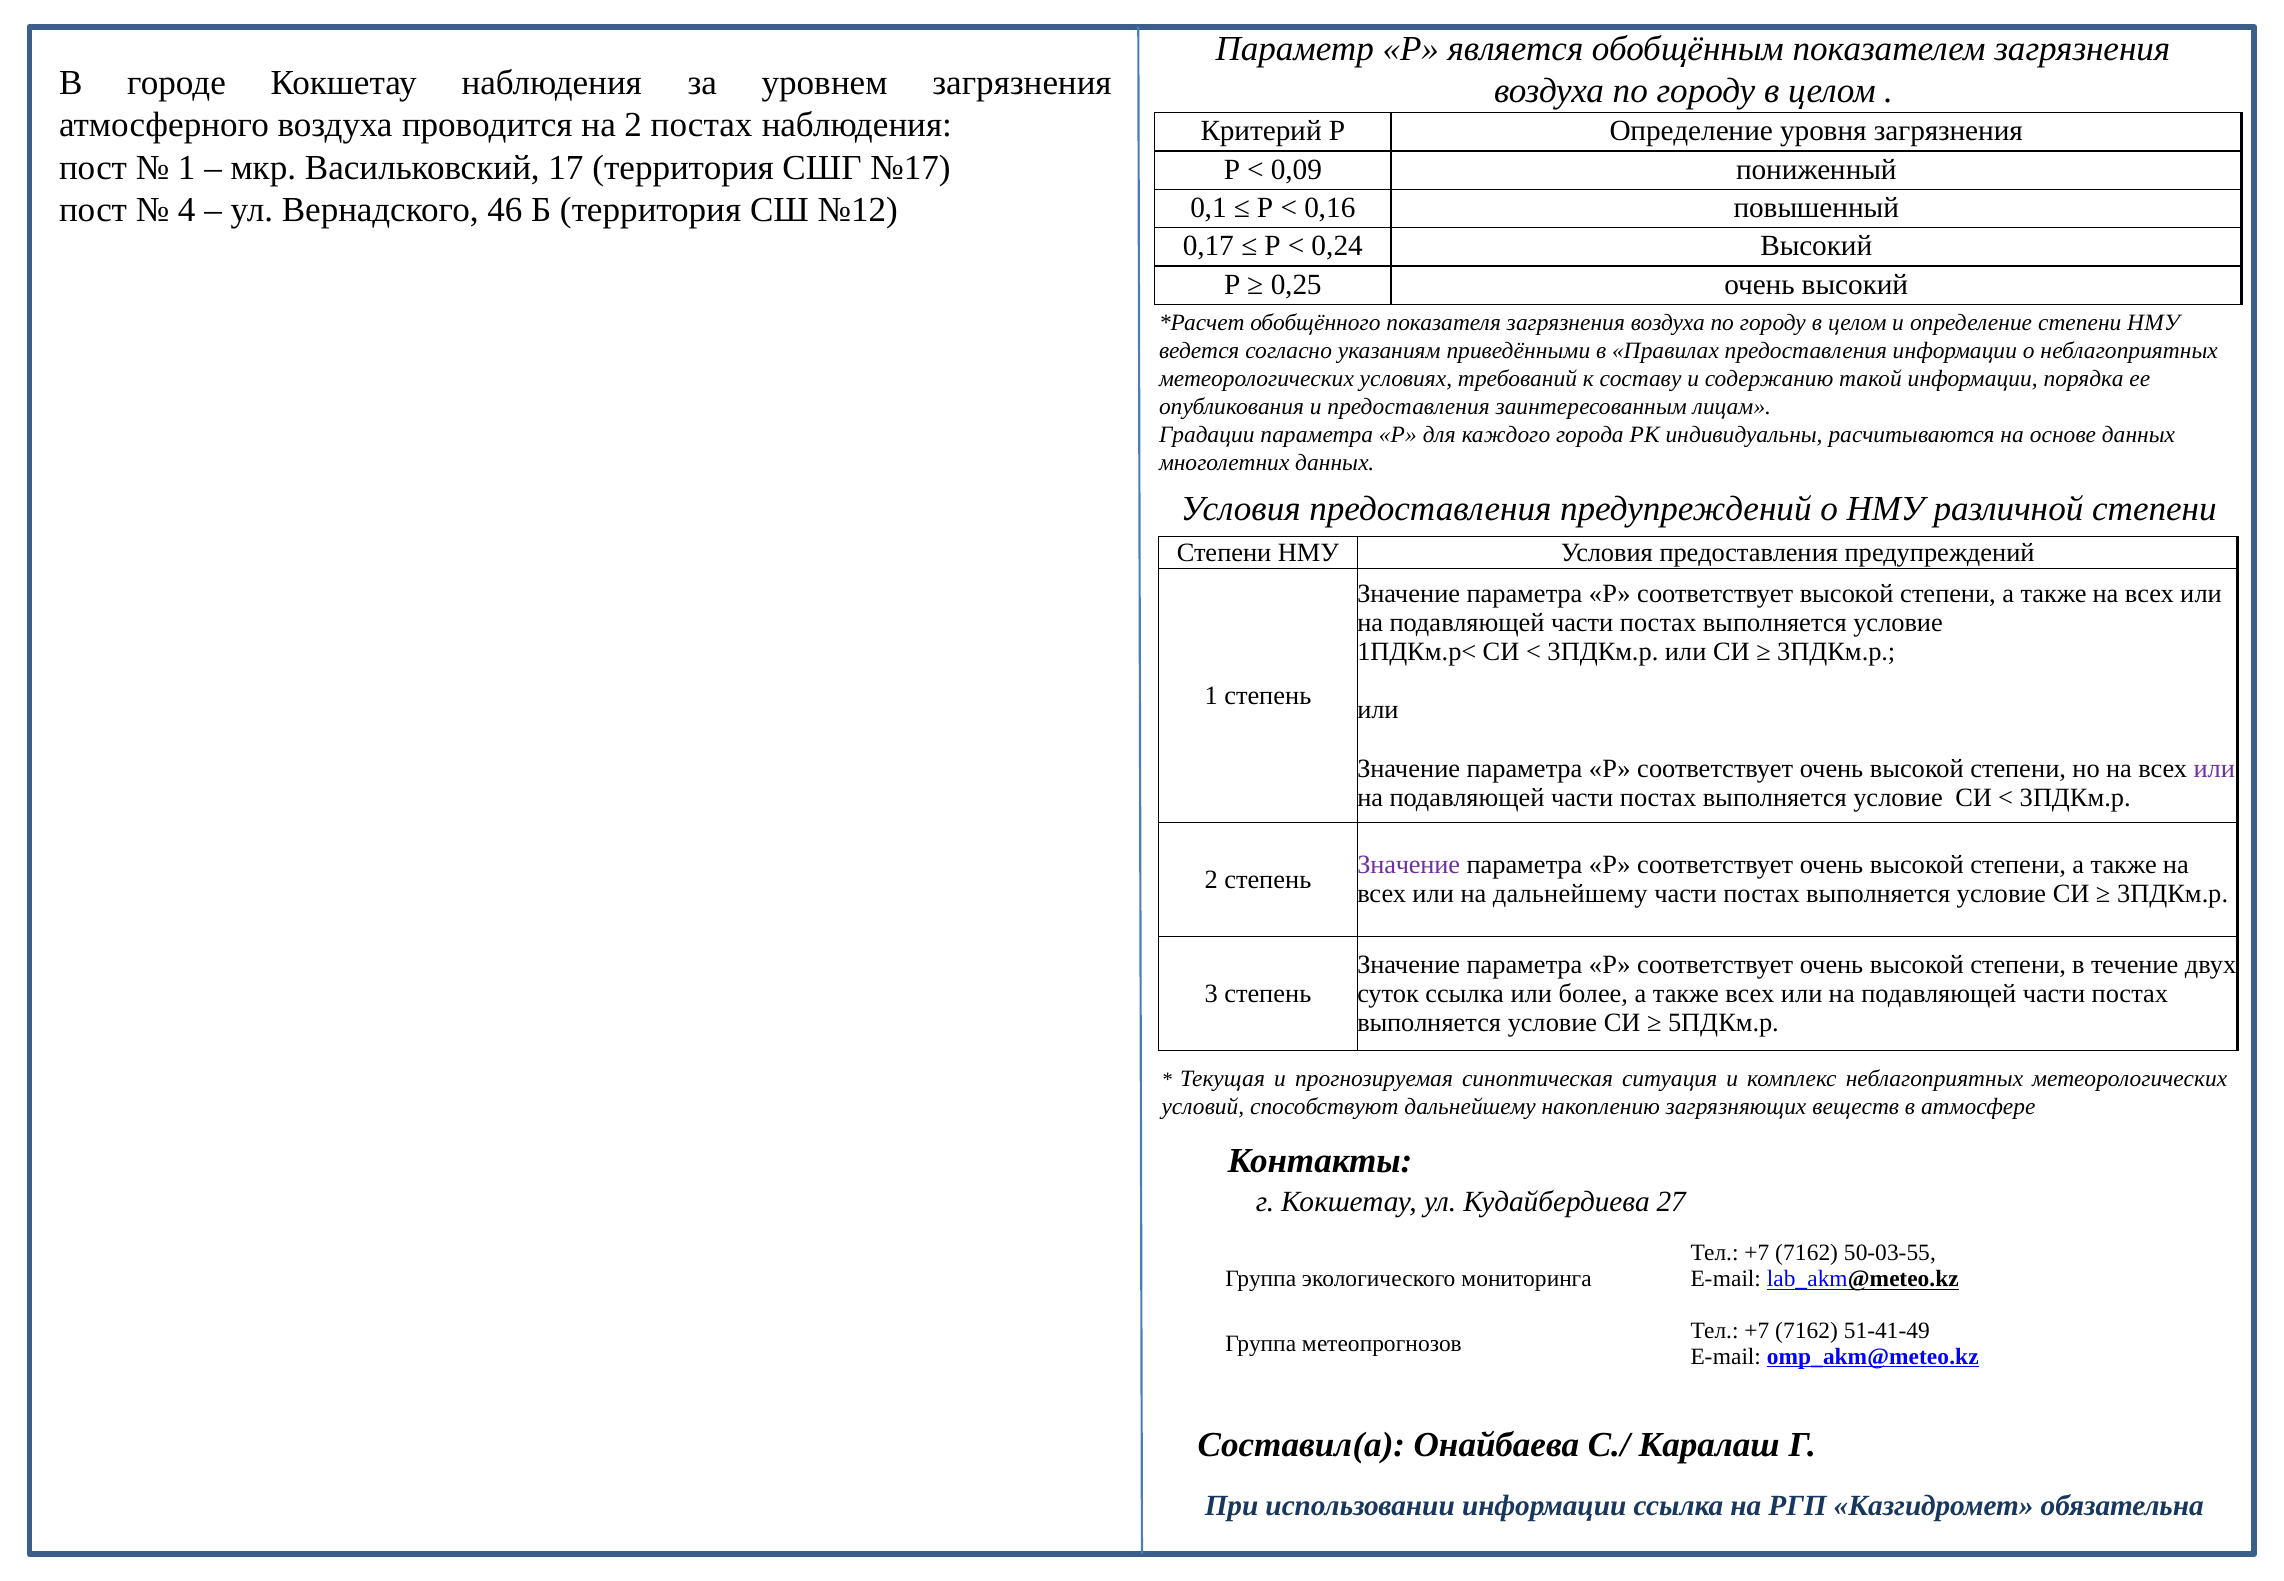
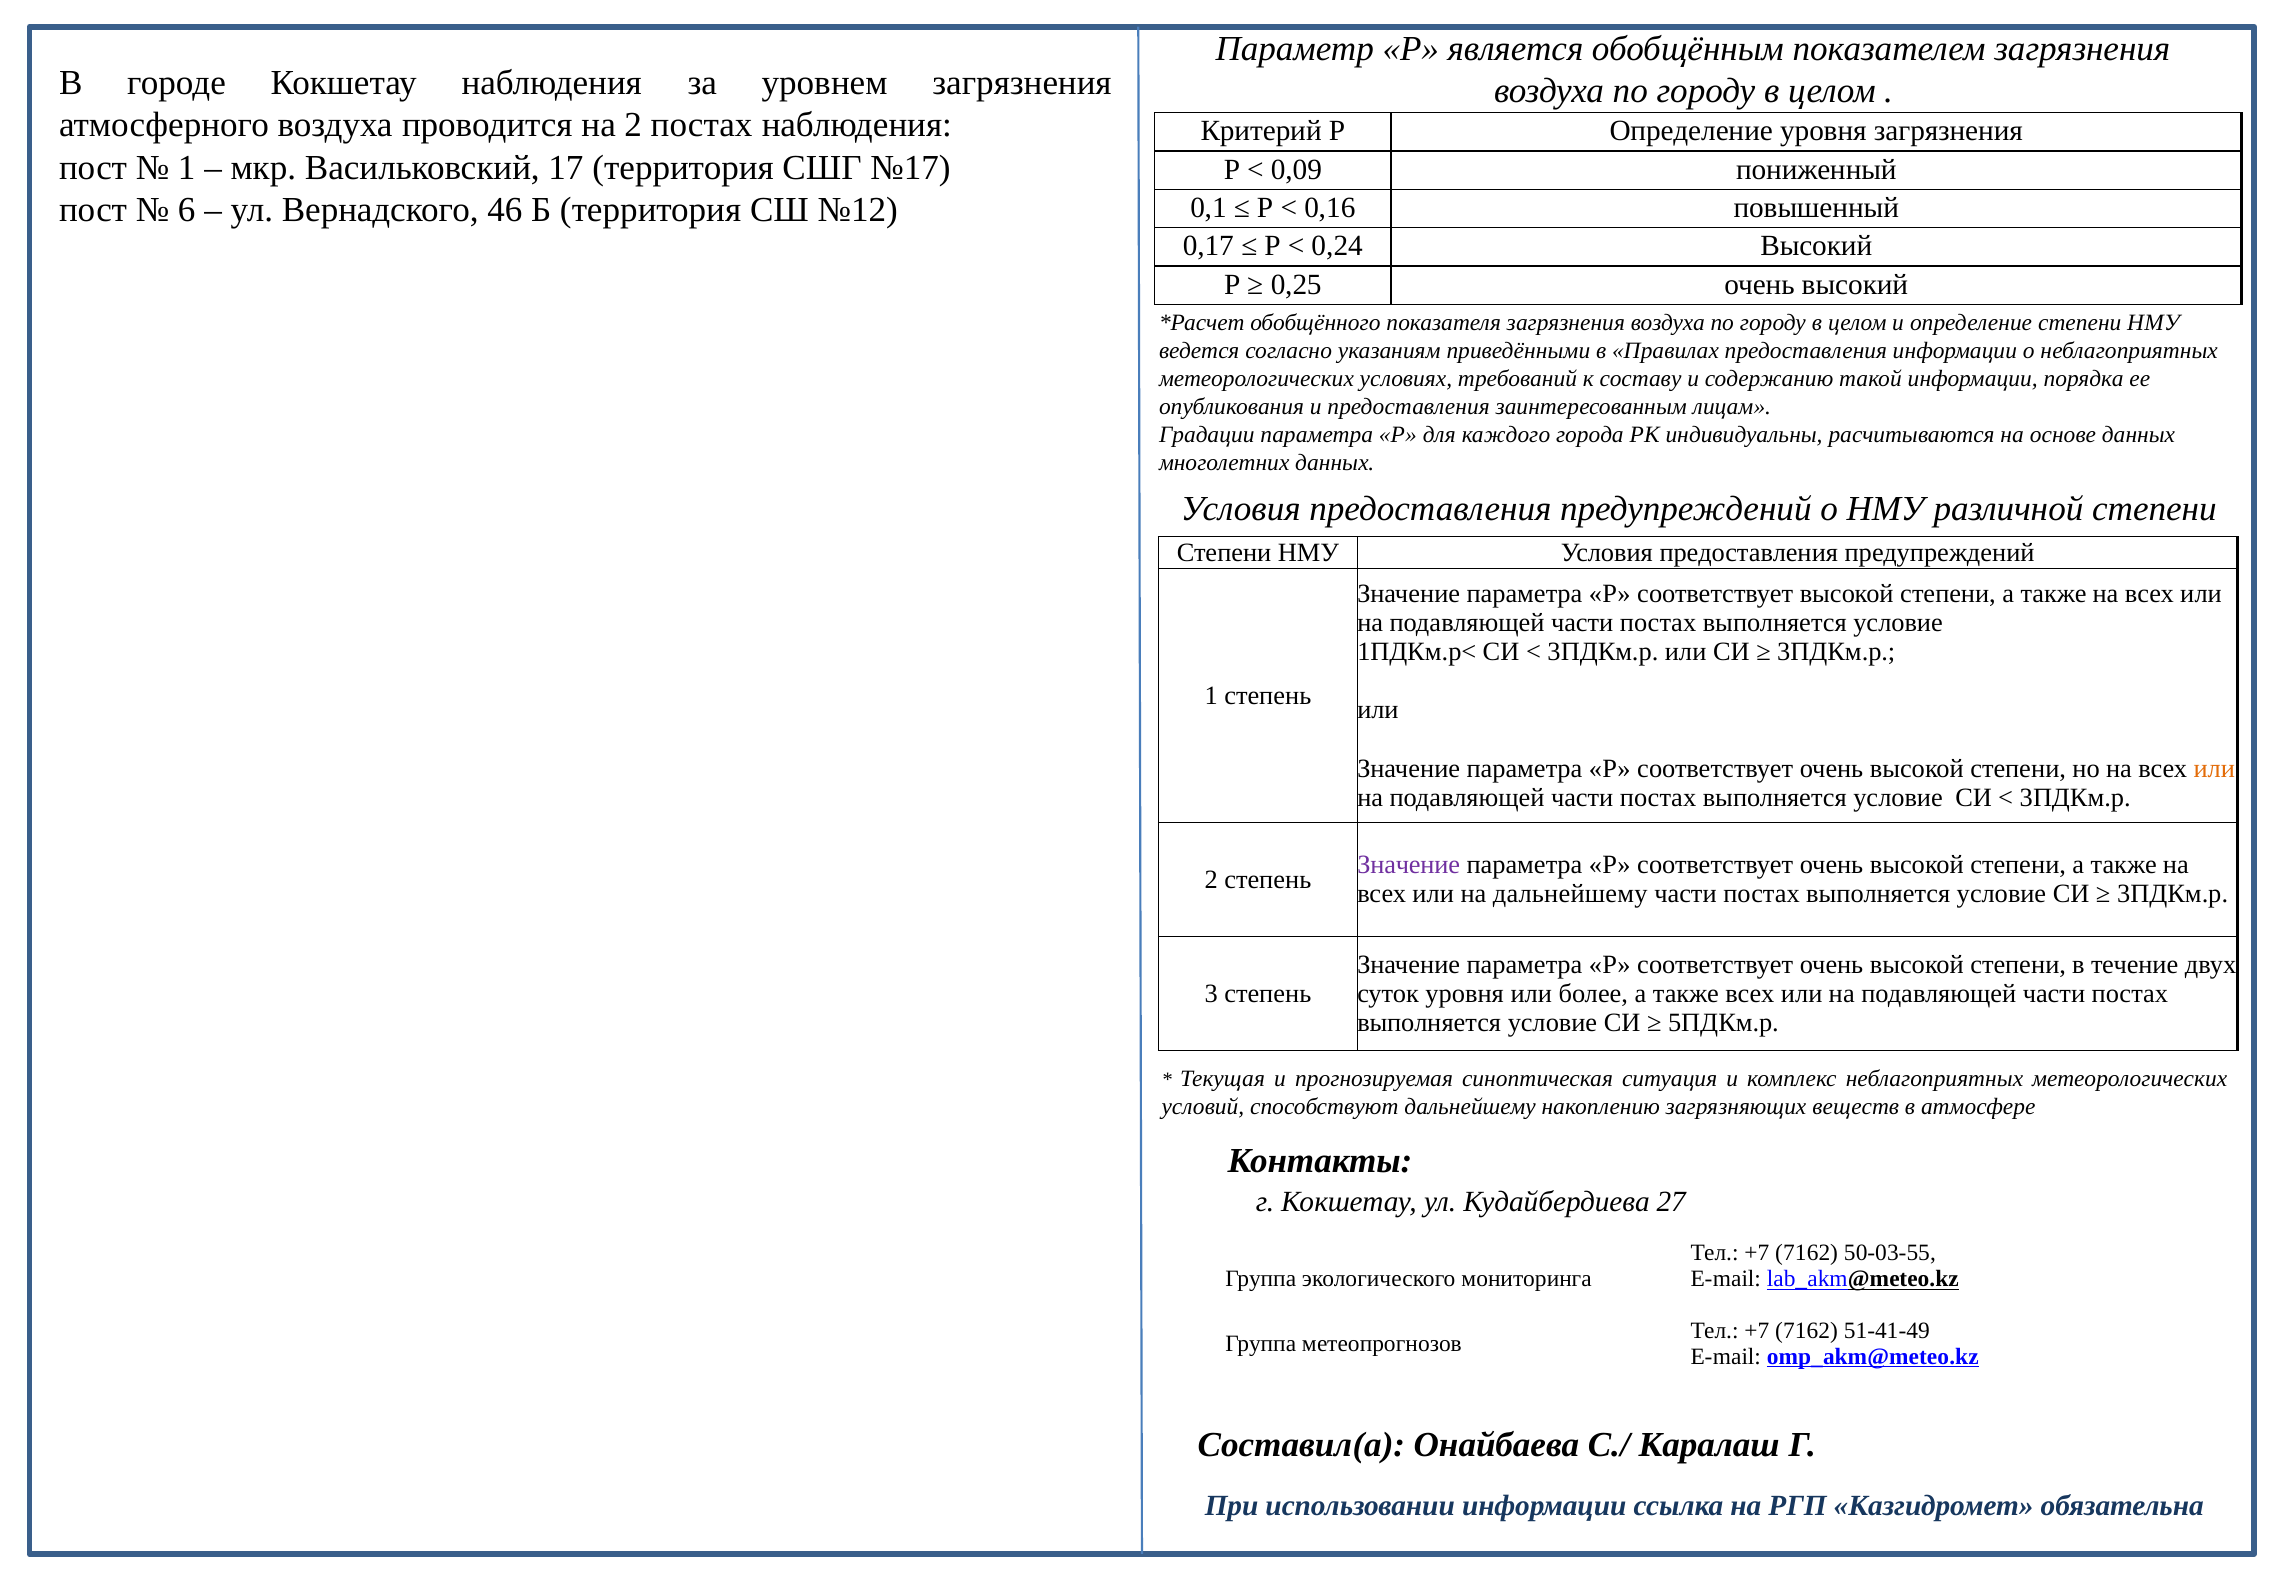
4: 4 -> 6 (187, 210)
или colour: purple -> orange (2214, 769)
суток ссылка: ссылка -> уровня (1465, 994)
